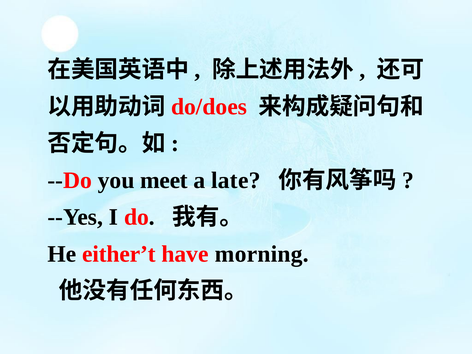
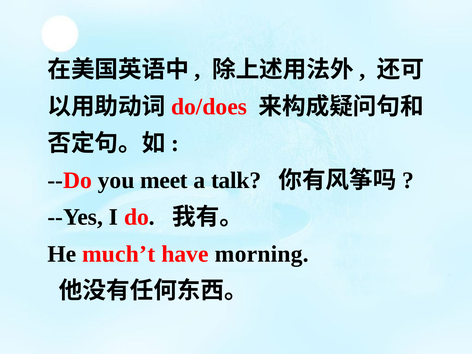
late: late -> talk (236, 180)
either’t: either’t -> much’t (119, 254)
